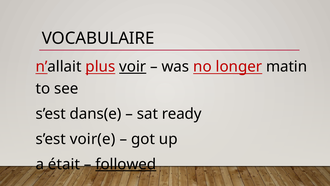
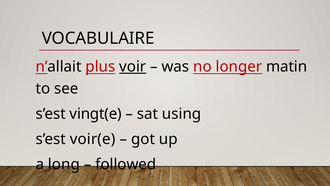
dans(e: dans(e -> vingt(e (96, 114)
ready: ready -> using (182, 114)
était: était -> long (64, 164)
followed underline: present -> none (126, 164)
